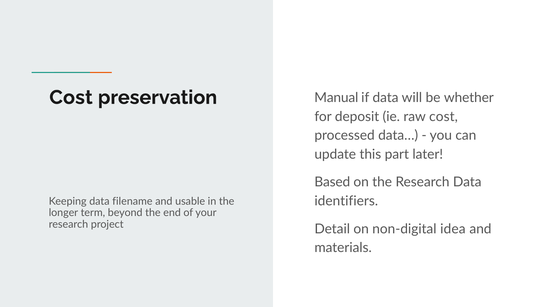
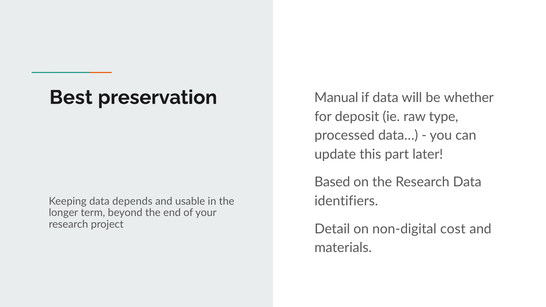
Cost: Cost -> Best (71, 97)
raw cost: cost -> type (444, 117)
filename: filename -> depends (132, 201)
idea: idea -> cost (453, 229)
